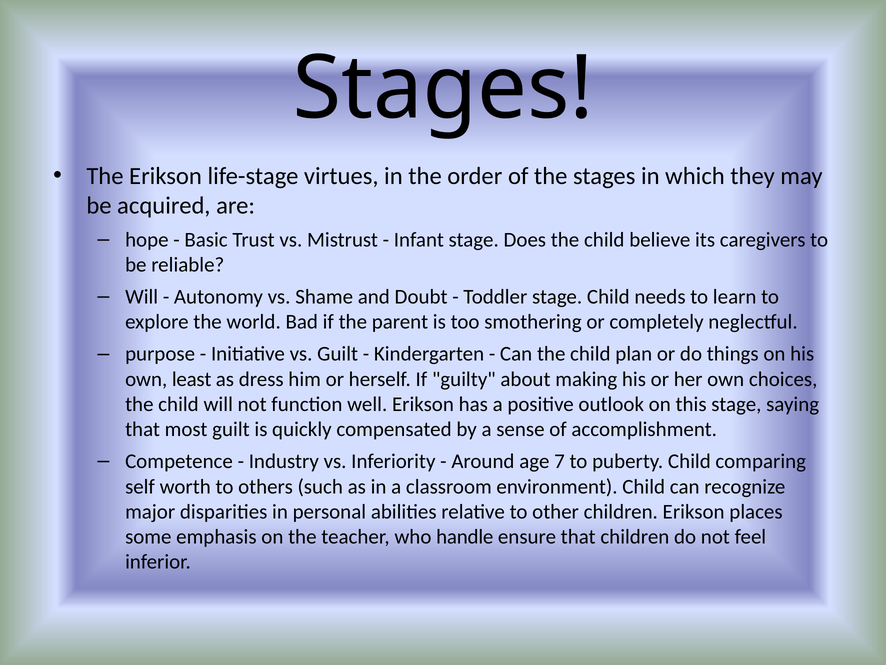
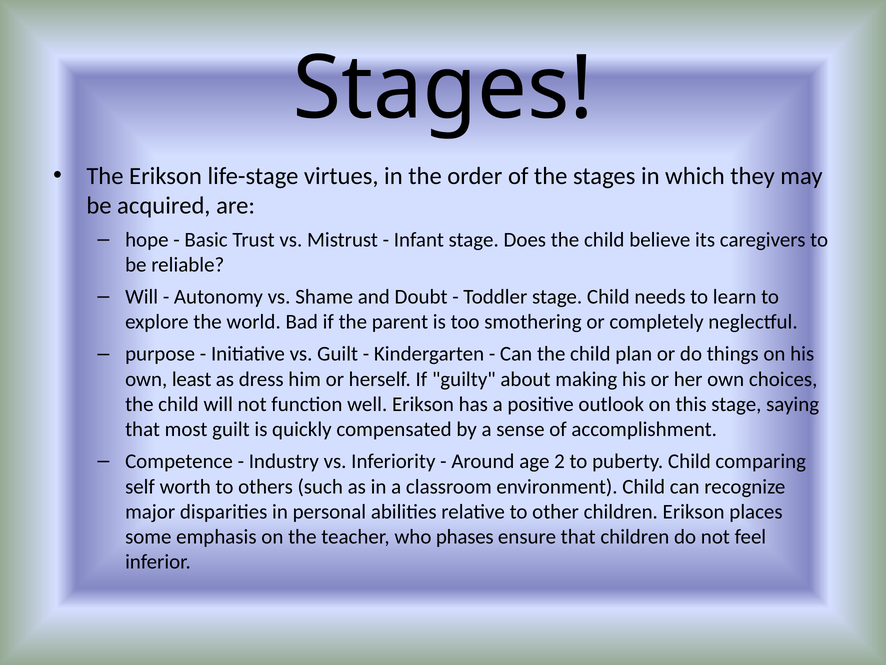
7: 7 -> 2 (560, 461)
handle: handle -> phases (465, 536)
